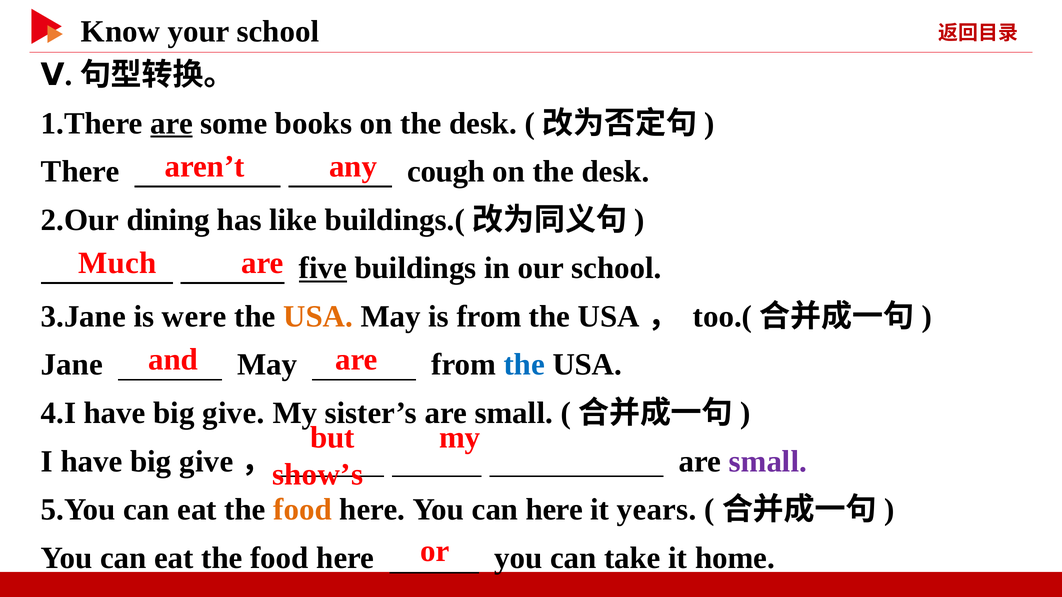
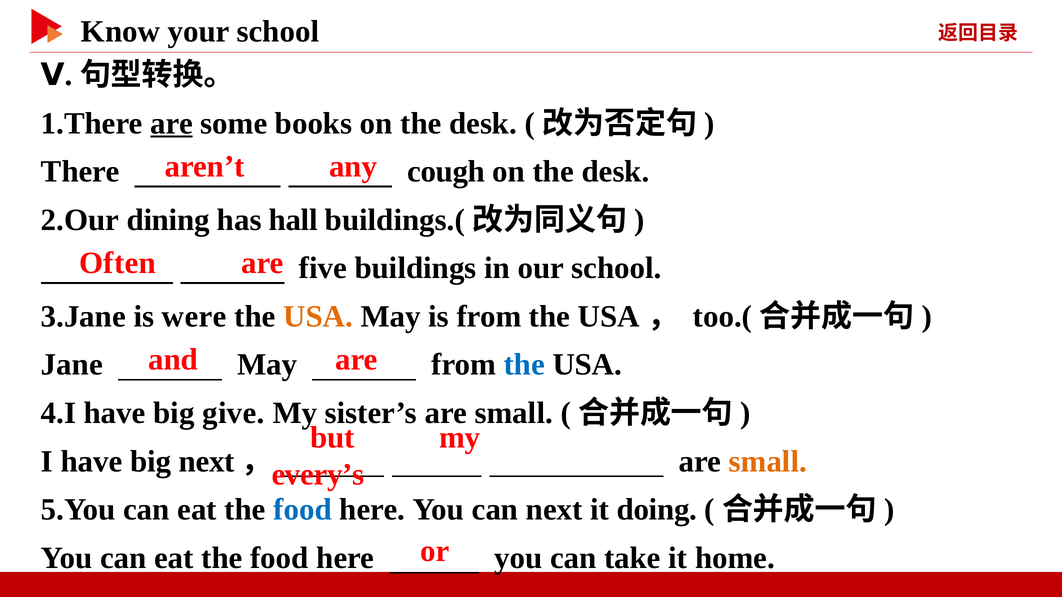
like: like -> hall (293, 220)
Much: Much -> Often (118, 263)
five underline: present -> none (323, 268)
I have big give: give -> next (207, 462)
small colour: purple -> orange (768, 462)
show’s: show’s -> every’s (318, 475)
food colour: orange -> blue (303, 510)
can here: here -> next (554, 510)
years: years -> doing (657, 510)
